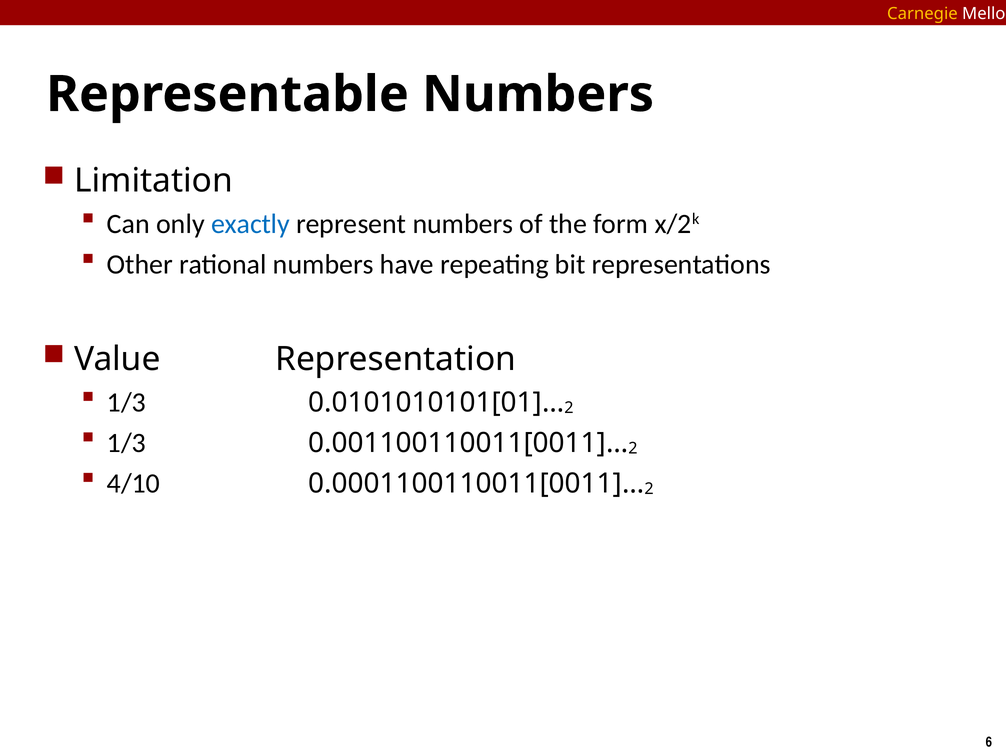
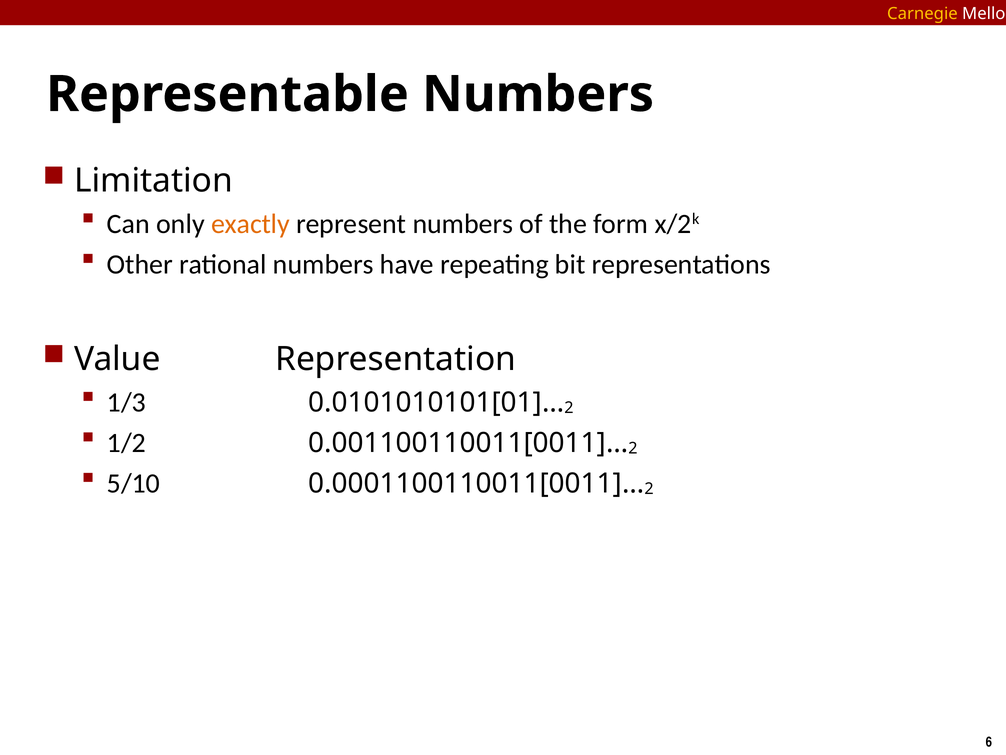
exactly colour: blue -> orange (250, 224)
1/3: 1/3 -> 1/2 (126, 443)
4/10: 4/10 -> 5/10 (134, 483)
